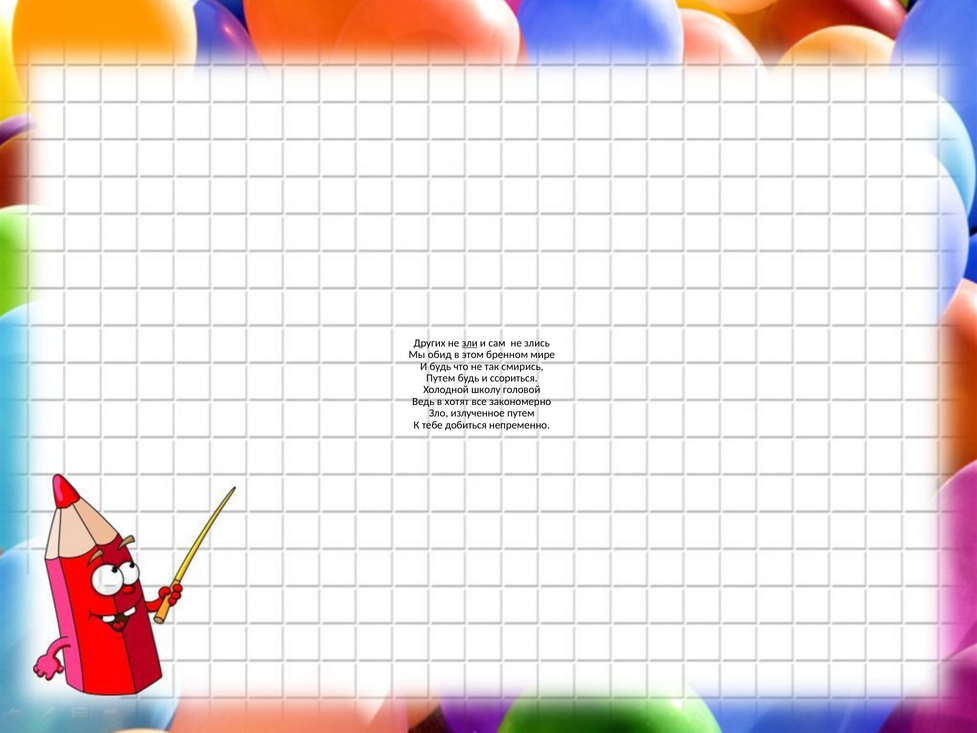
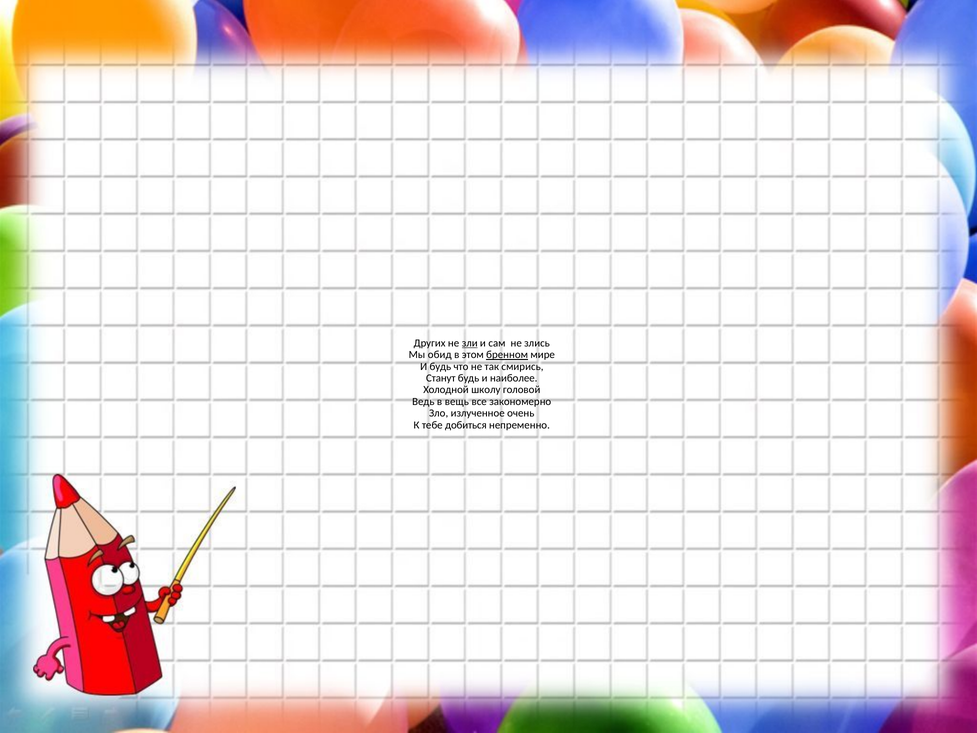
бренном underline: none -> present (507, 355)
Путем: Путем -> Станут (441, 378)
ссориться: ссориться -> наиболее (514, 378)
хотят: хотят -> вещь (457, 401)
излученное путем: путем -> очень (521, 413)
